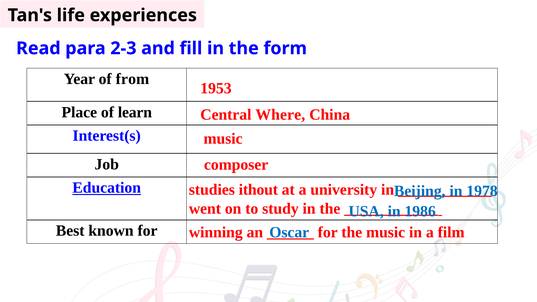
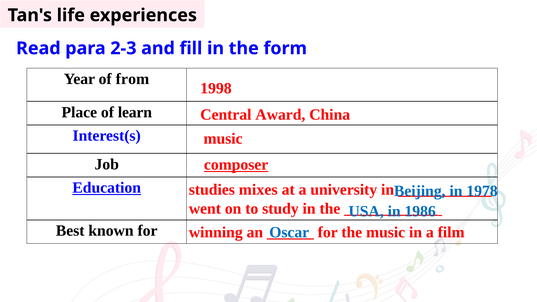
1953: 1953 -> 1998 (216, 88)
Where: Where -> Award (280, 115)
composer underline: none -> present (236, 165)
ithout: ithout -> mixes (258, 190)
